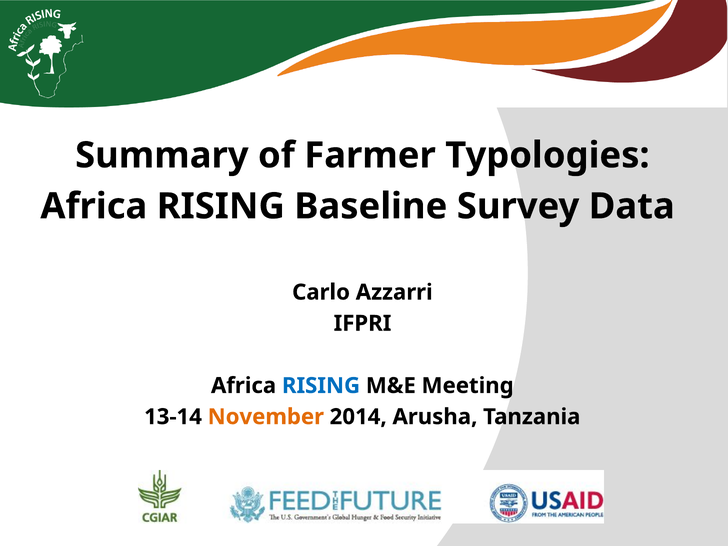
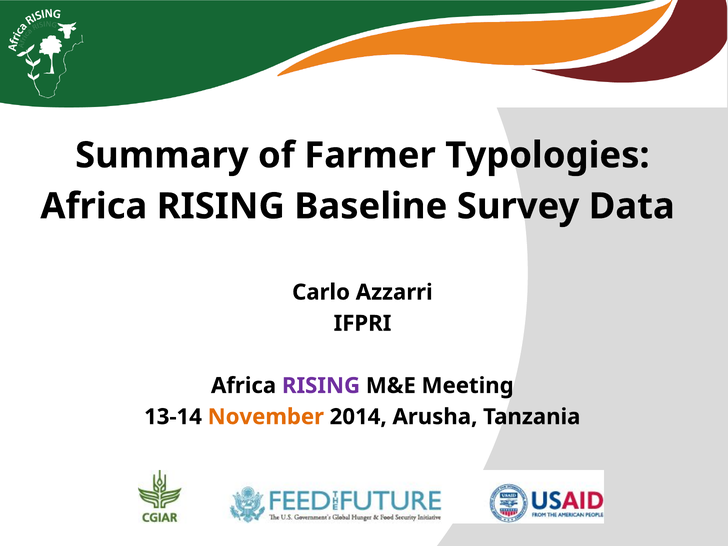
RISING colour: blue -> purple (321, 386)
